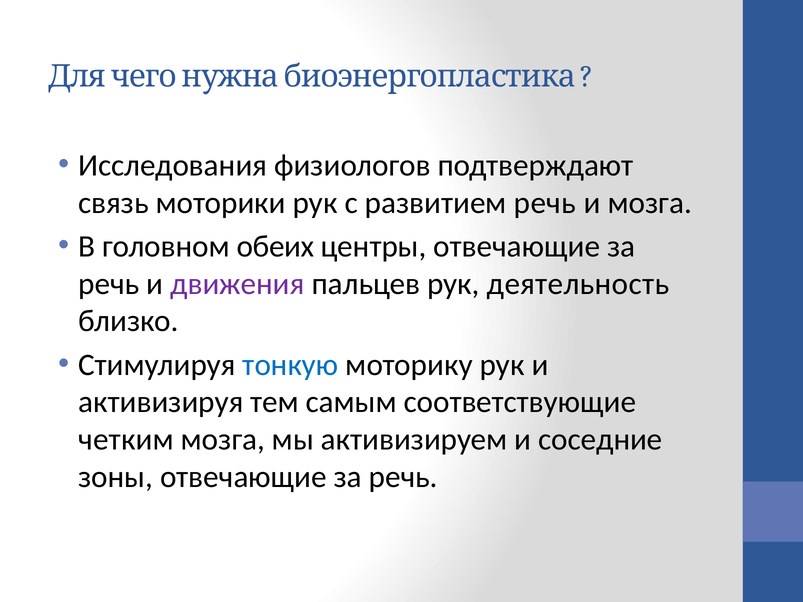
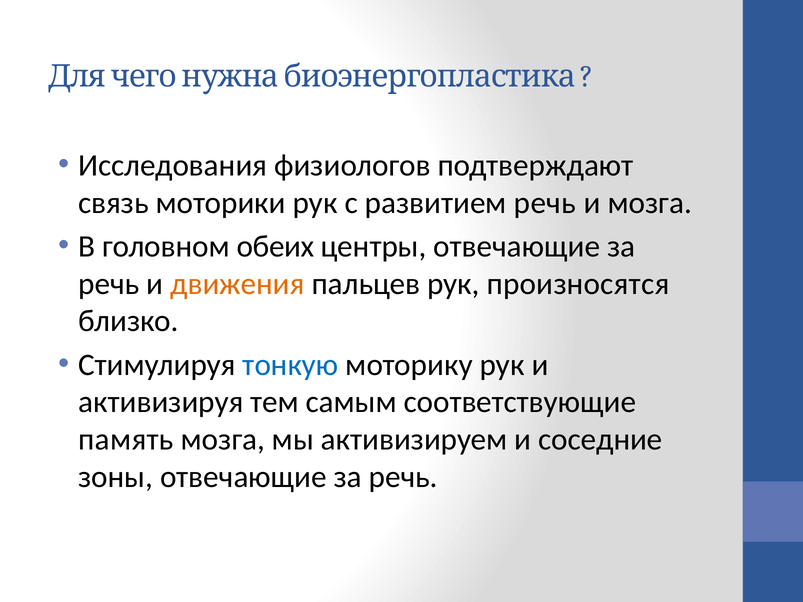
движения colour: purple -> orange (237, 284)
деятельность: деятельность -> произносятся (578, 284)
четким: четким -> память (126, 440)
